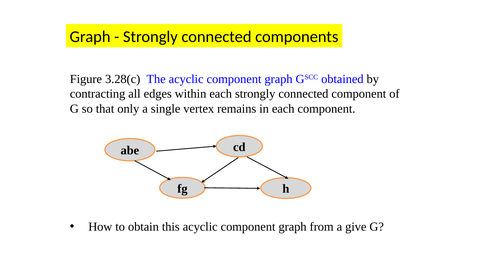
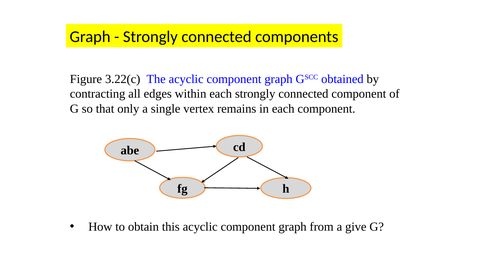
3.28(c: 3.28(c -> 3.22(c (123, 79)
